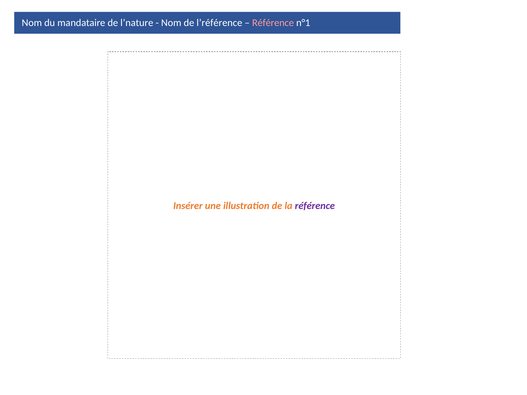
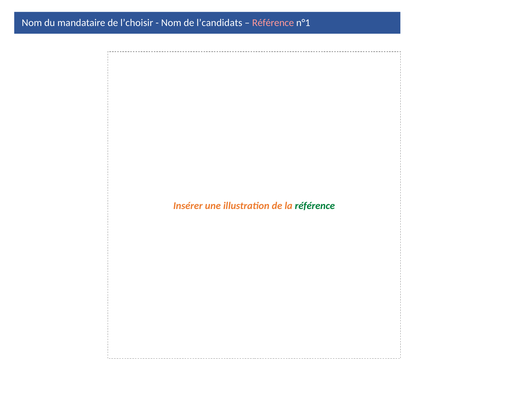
l’nature: l’nature -> l’choisir (137, 23)
l’référence: l’référence -> l’candidats (219, 23)
référence colour: purple -> green (315, 206)
